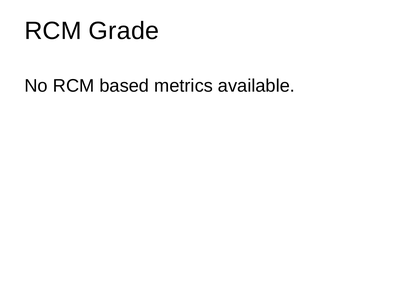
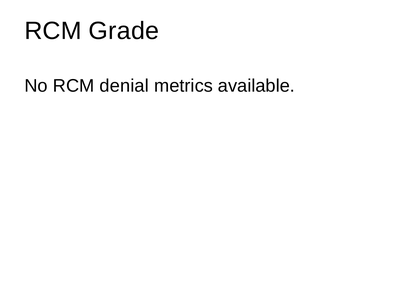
based: based -> denial (124, 86)
